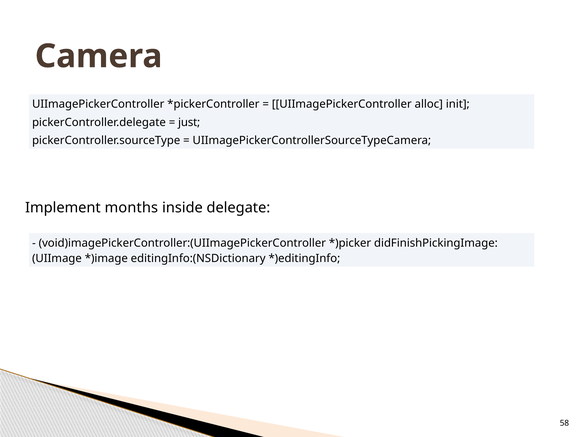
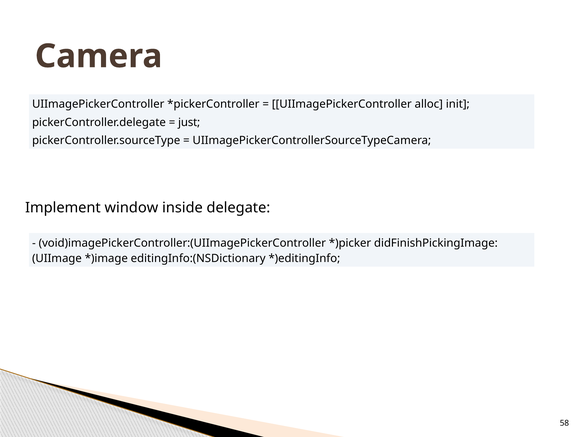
months: months -> window (131, 208)
